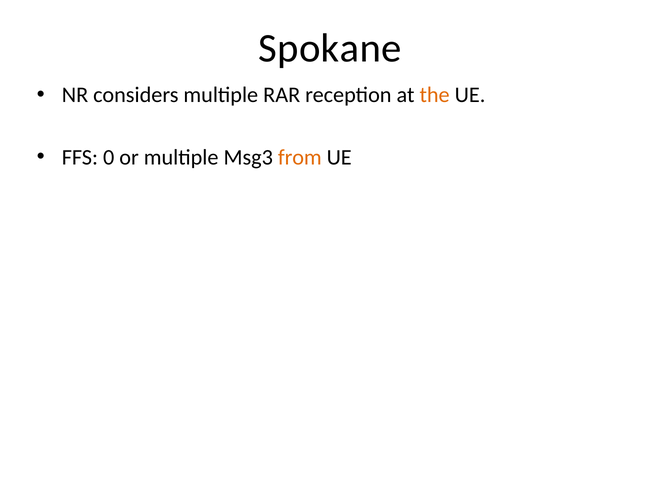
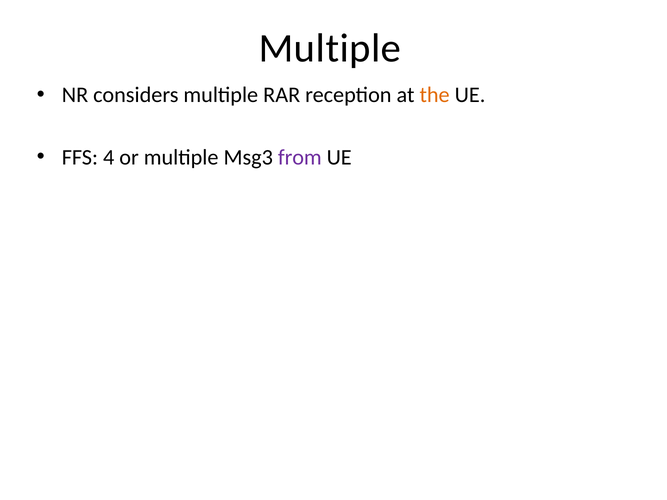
Spokane: Spokane -> Multiple (330, 48)
0: 0 -> 4 (109, 157)
from colour: orange -> purple (300, 157)
